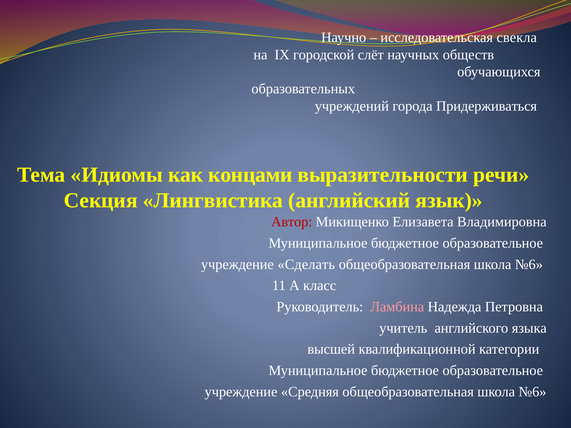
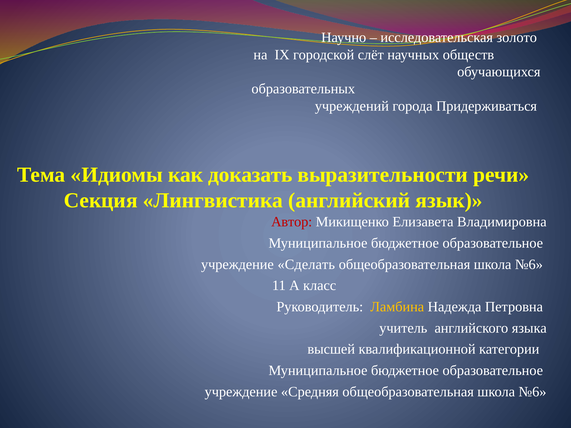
свекла: свекла -> золото (517, 38)
концами: концами -> доказать (250, 175)
Ламбина colour: pink -> yellow (397, 307)
